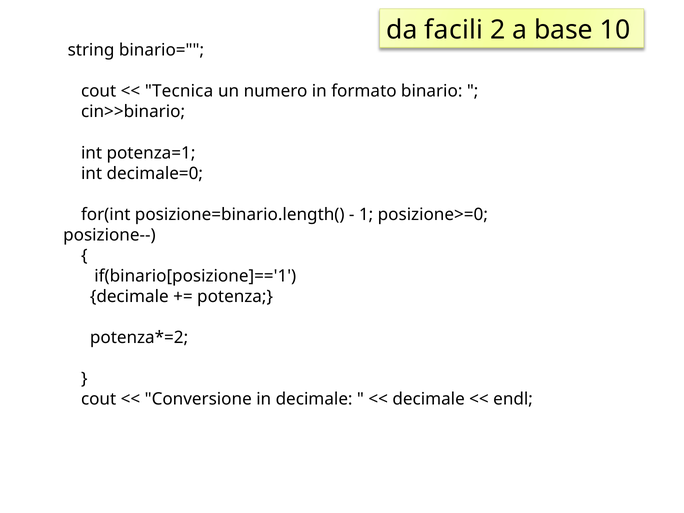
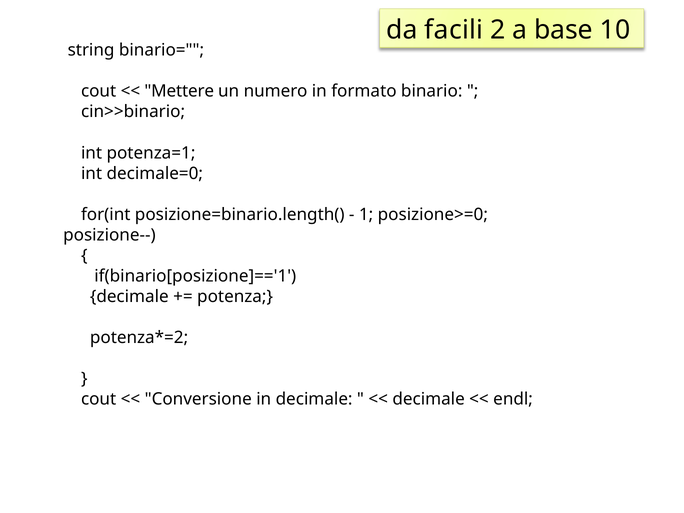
Tecnica: Tecnica -> Mettere (179, 91)
